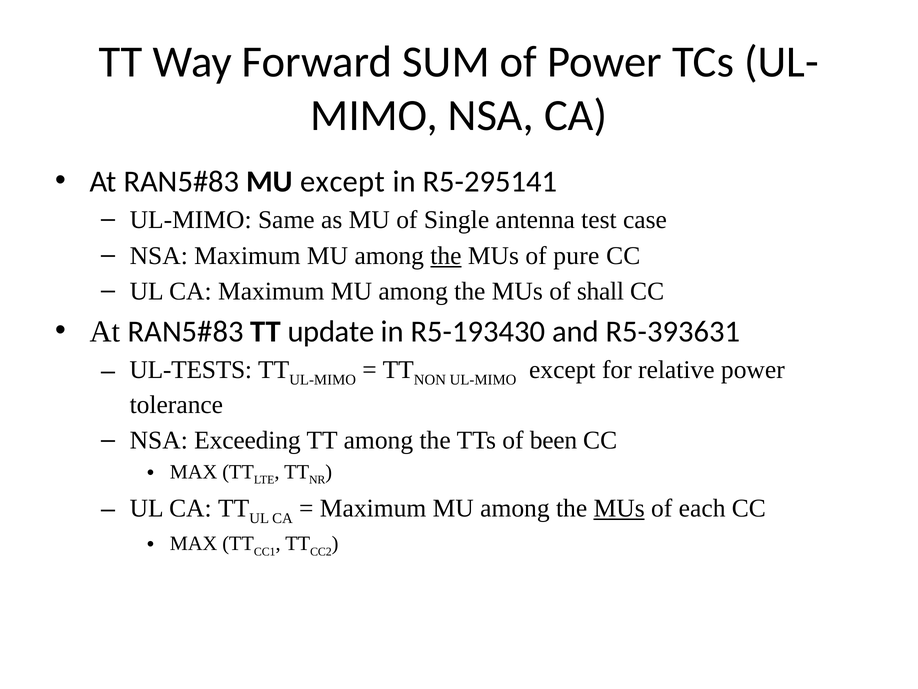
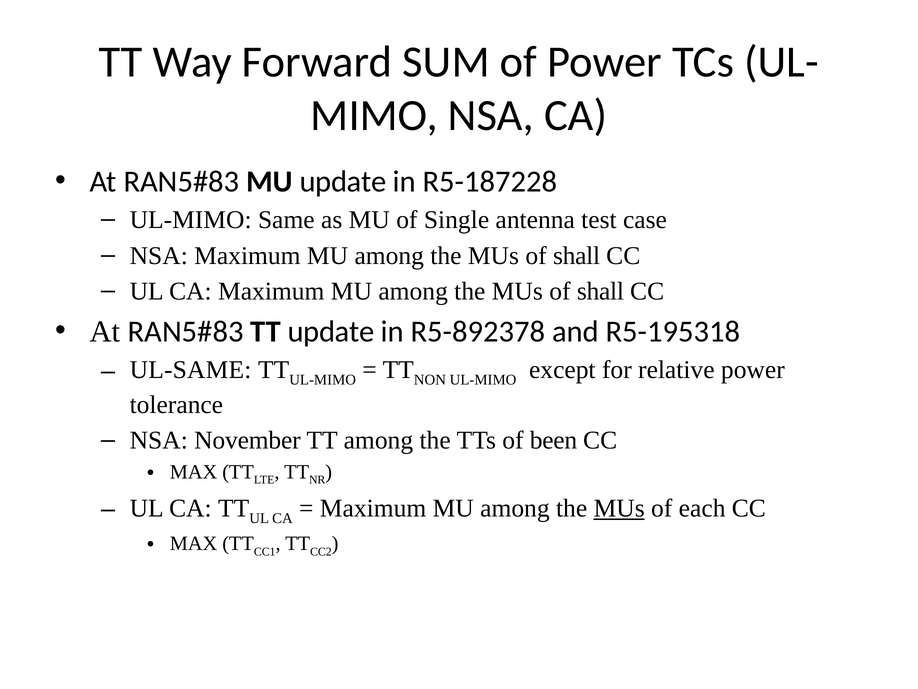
MU except: except -> update (343, 181)
R5-295141: R5-295141 -> R5-187228 (490, 181)
the underline: present -> none (446, 255)
pure: pure -> shall (577, 255)
R5-193430: R5-193430 -> R5-892378 (478, 331)
R5-393631: R5-393631 -> R5-195318 (673, 331)
UL-TESTS: UL-TESTS -> UL-SAME (191, 370)
Exceeding: Exceeding -> November (247, 440)
